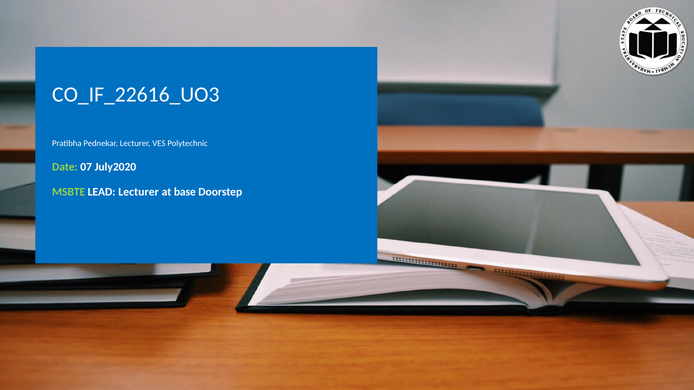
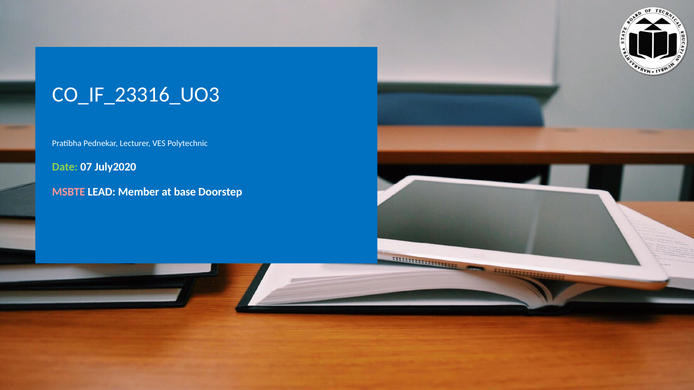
CO_IF_22616_UO3: CO_IF_22616_UO3 -> CO_IF_23316_UO3 (136, 95)
MSBTE colour: light green -> pink (69, 192)
LEAD Lecturer: Lecturer -> Member (139, 192)
